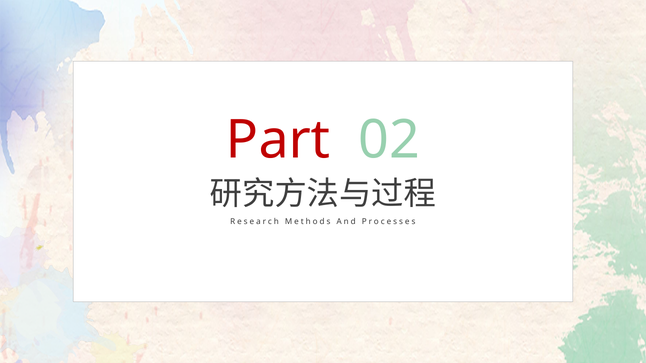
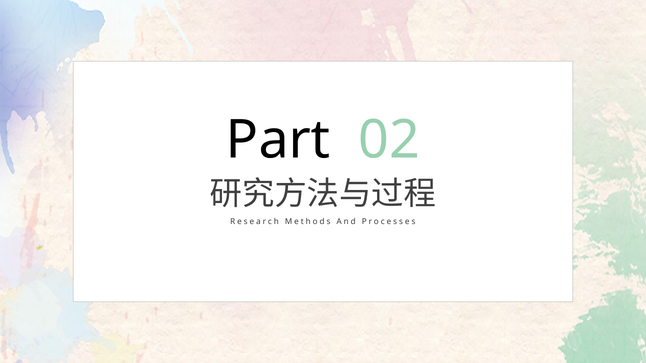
Part colour: red -> black (278, 140)
